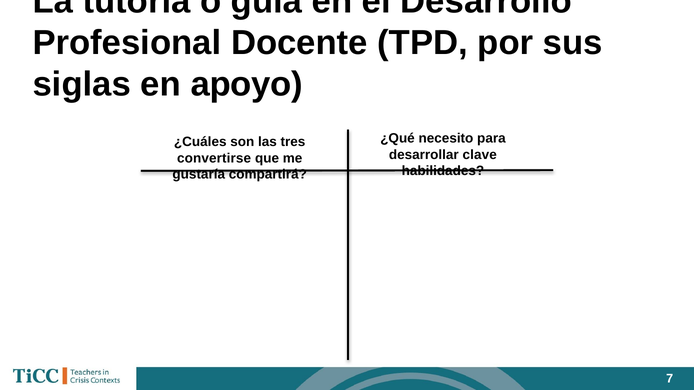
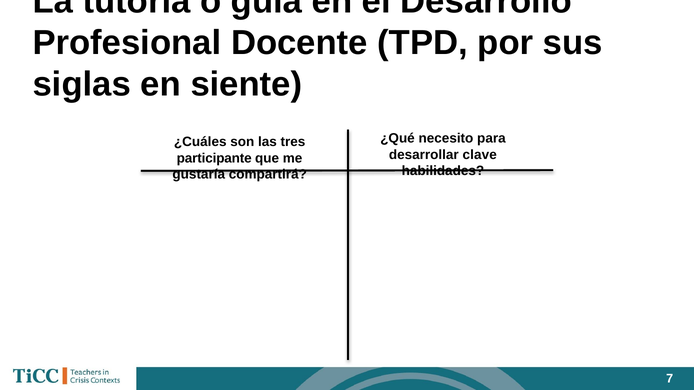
apoyo: apoyo -> siente (246, 85)
convertirse: convertirse -> participante (214, 158)
